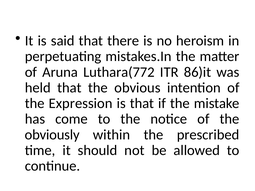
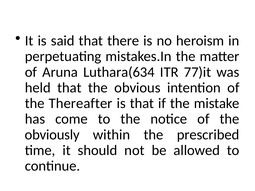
Luthara(772: Luthara(772 -> Luthara(634 (119, 72)
86)it: 86)it -> 77)it (198, 72)
Expression: Expression -> Thereafter (81, 103)
